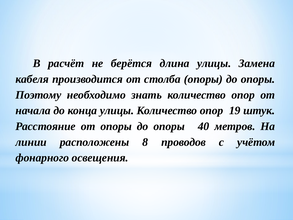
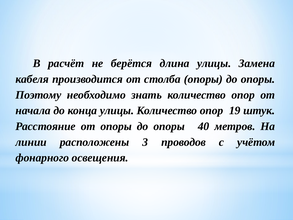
8: 8 -> 3 (145, 142)
